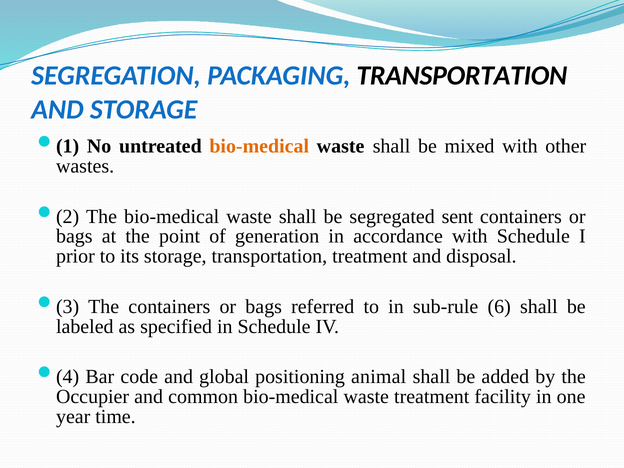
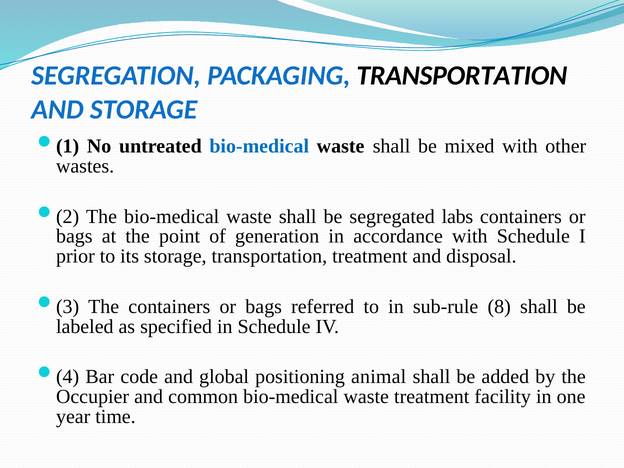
bio-medical colour: orange -> blue (259, 146)
sent: sent -> labs (457, 216)
6: 6 -> 8 (499, 307)
